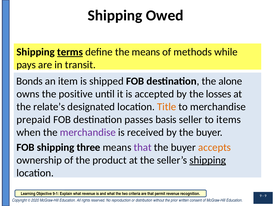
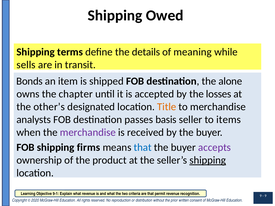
terms underline: present -> none (70, 52)
the means: means -> details (146, 52)
methods: methods -> meaning (193, 52)
pays: pays -> sells (26, 65)
positive: positive -> chapter (76, 94)
relate’s: relate’s -> other’s (49, 107)
prepaid: prepaid -> analysts (34, 120)
three: three -> firms (88, 148)
that colour: purple -> blue (143, 148)
accepts colour: orange -> purple (215, 148)
